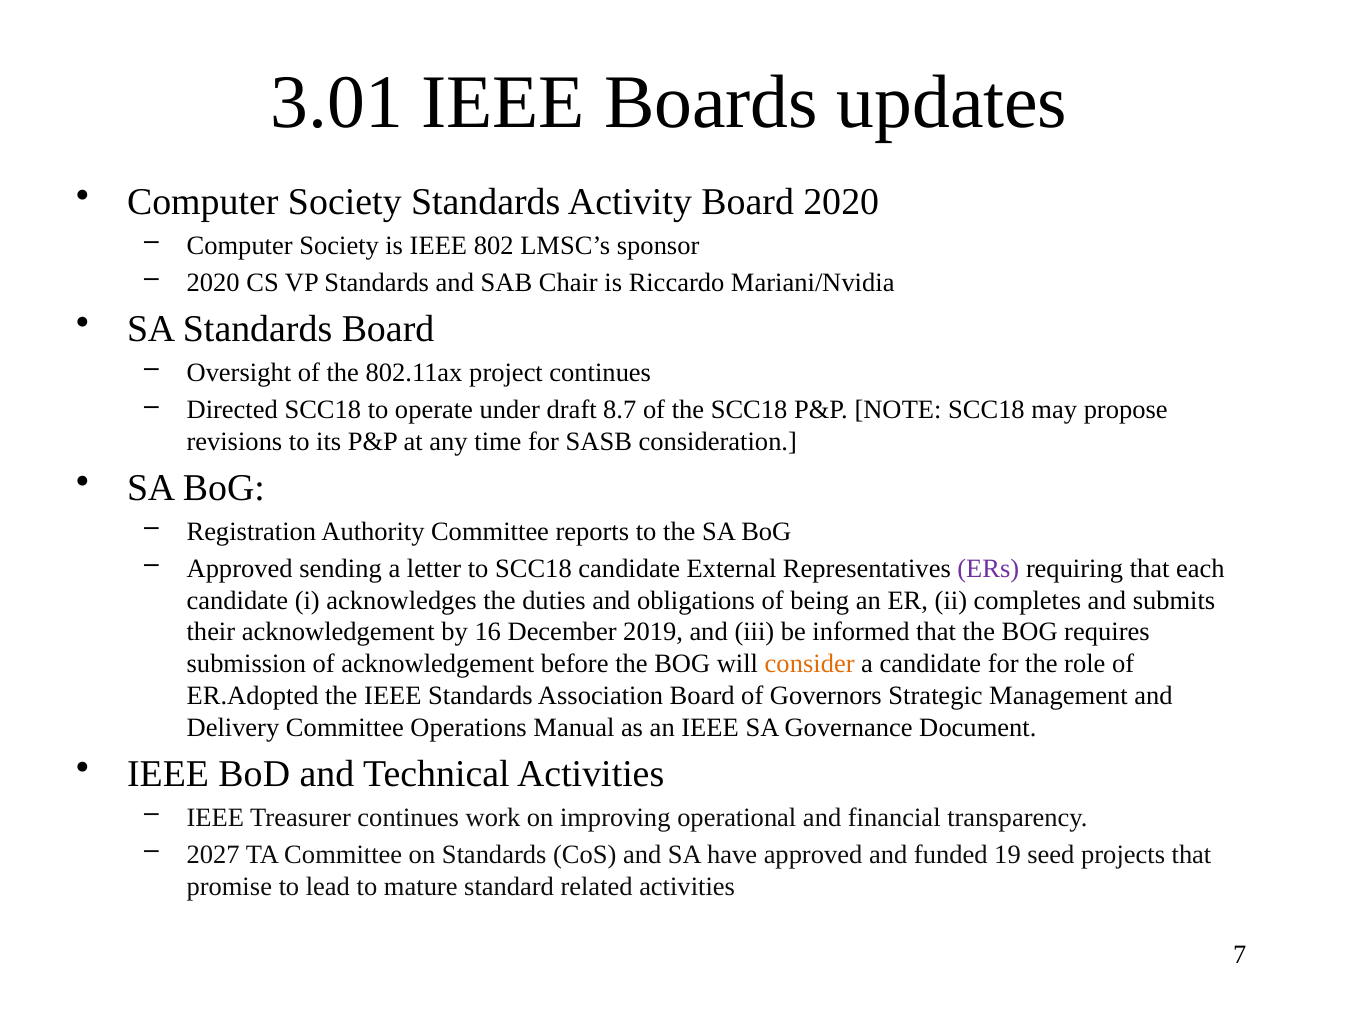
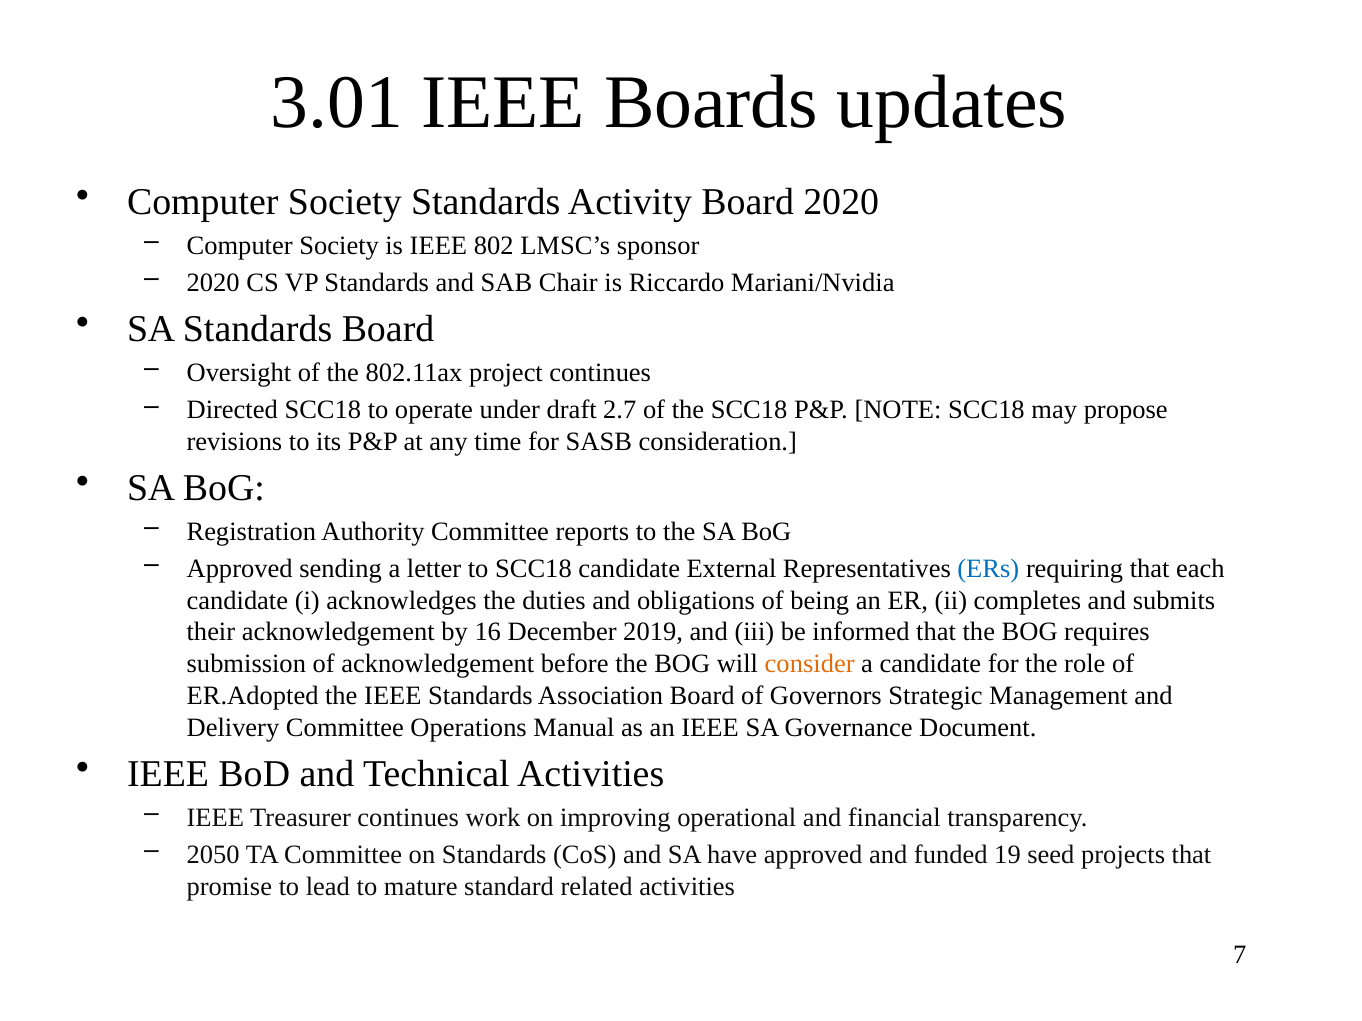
8.7: 8.7 -> 2.7 (620, 410)
ERs colour: purple -> blue (988, 569)
2027: 2027 -> 2050 (213, 855)
